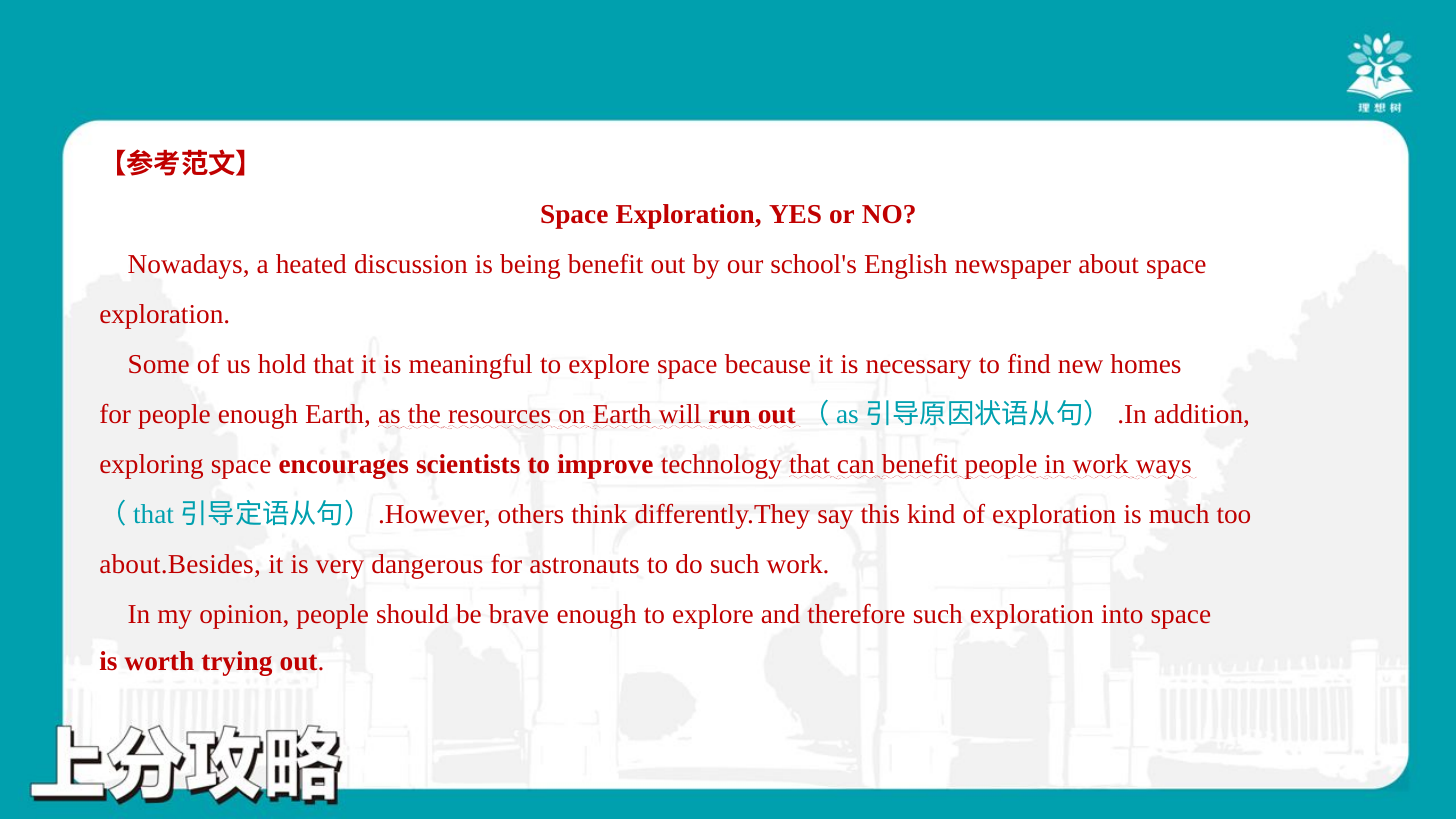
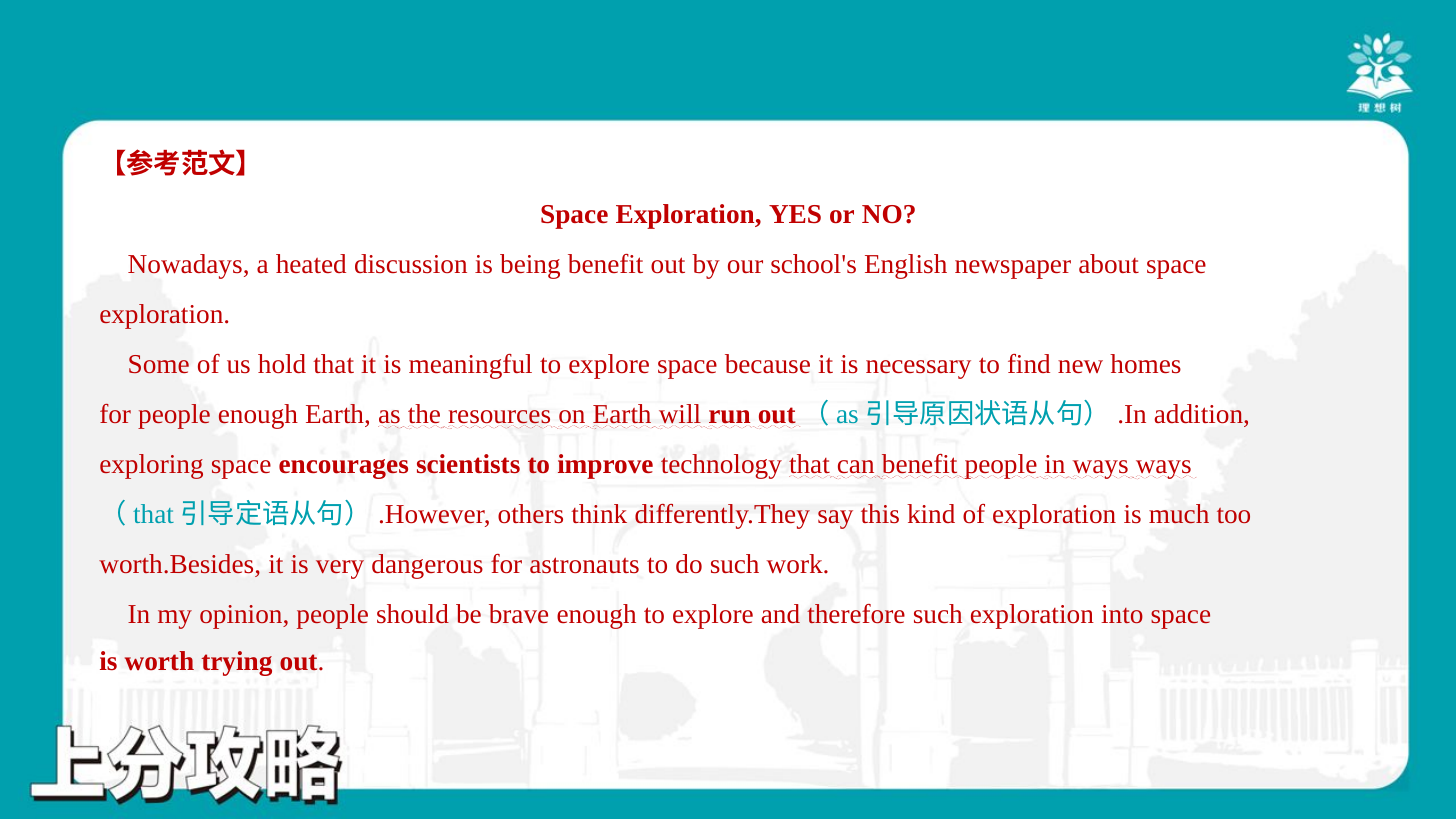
in work: work -> ways (1101, 465)
about.Besides: about.Besides -> worth.Besides (180, 565)
